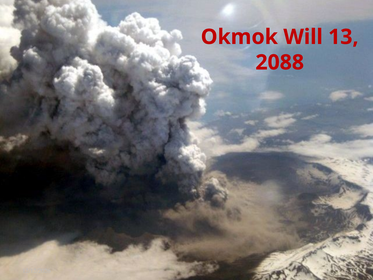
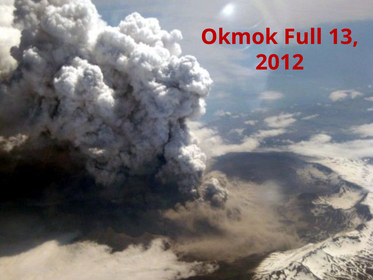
Will: Will -> Full (303, 37)
2088: 2088 -> 2012 (280, 62)
